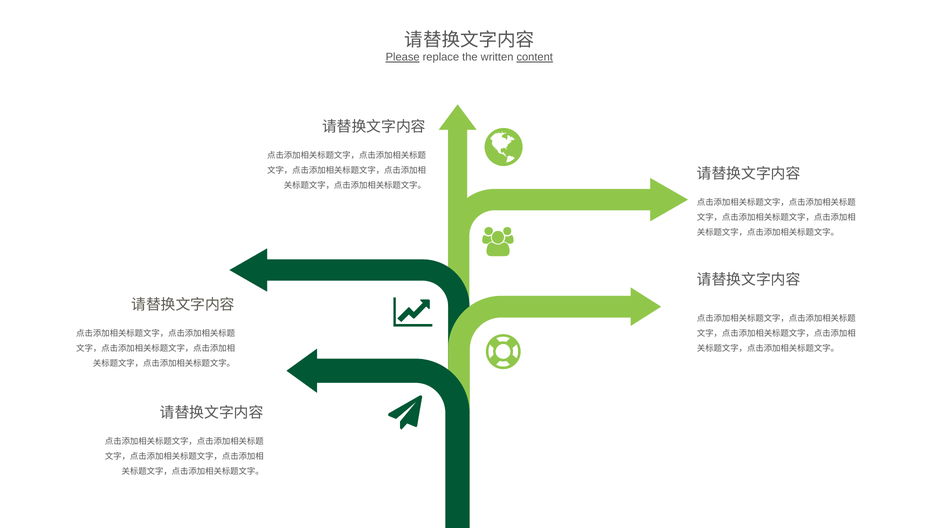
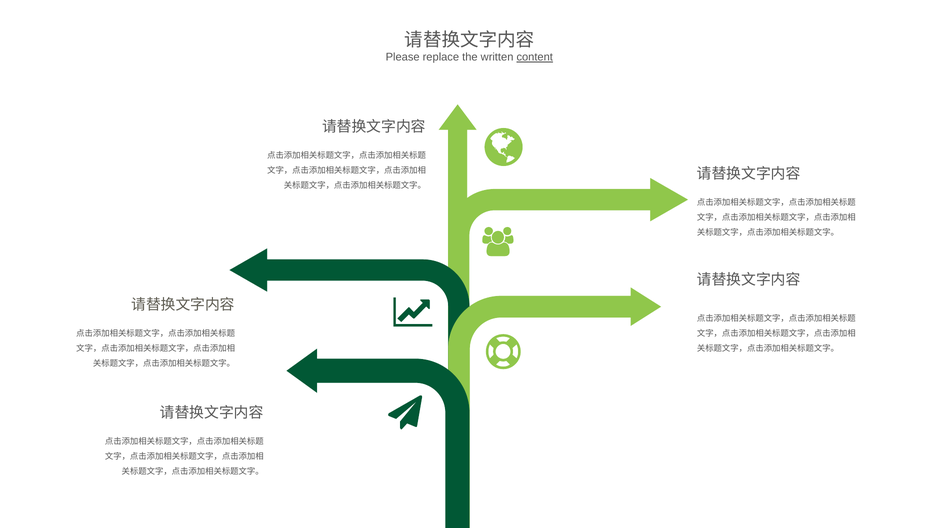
Please underline: present -> none (403, 57)
